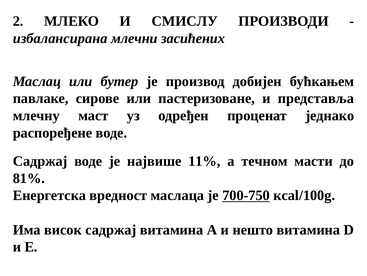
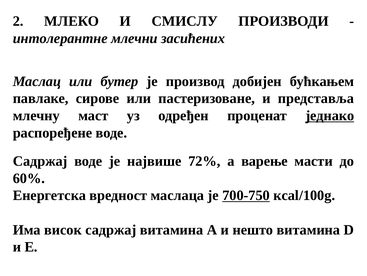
избалансирана: избалансирана -> интолерантне (60, 38)
једнако underline: none -> present (330, 115)
11%: 11% -> 72% (204, 161)
течном: течном -> варење (265, 161)
81%: 81% -> 60% (29, 178)
